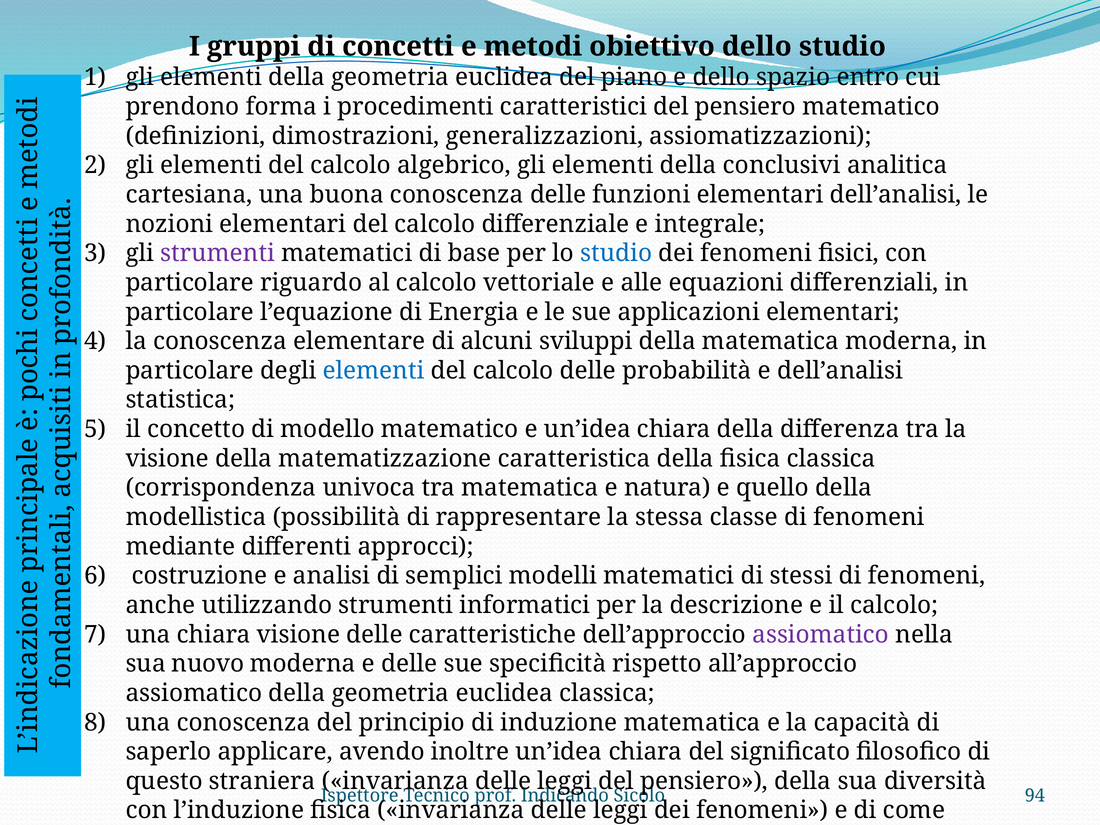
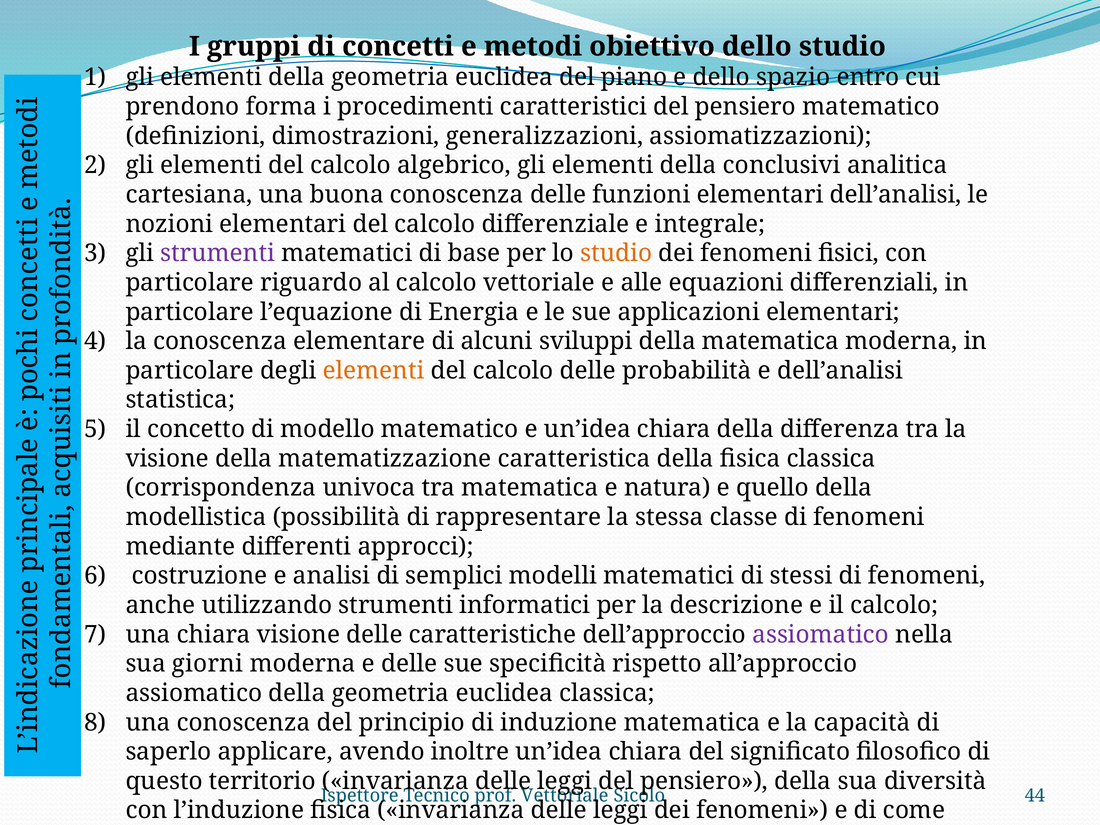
studio colour: blue -> orange (616, 253)
elementi colour: blue -> orange (374, 371)
nuovo: nuovo -> giorni (208, 664)
straniera: straniera -> territorio (262, 781)
Indicando: Indicando -> Vettoriale (565, 796)
94: 94 -> 44 (1035, 796)
